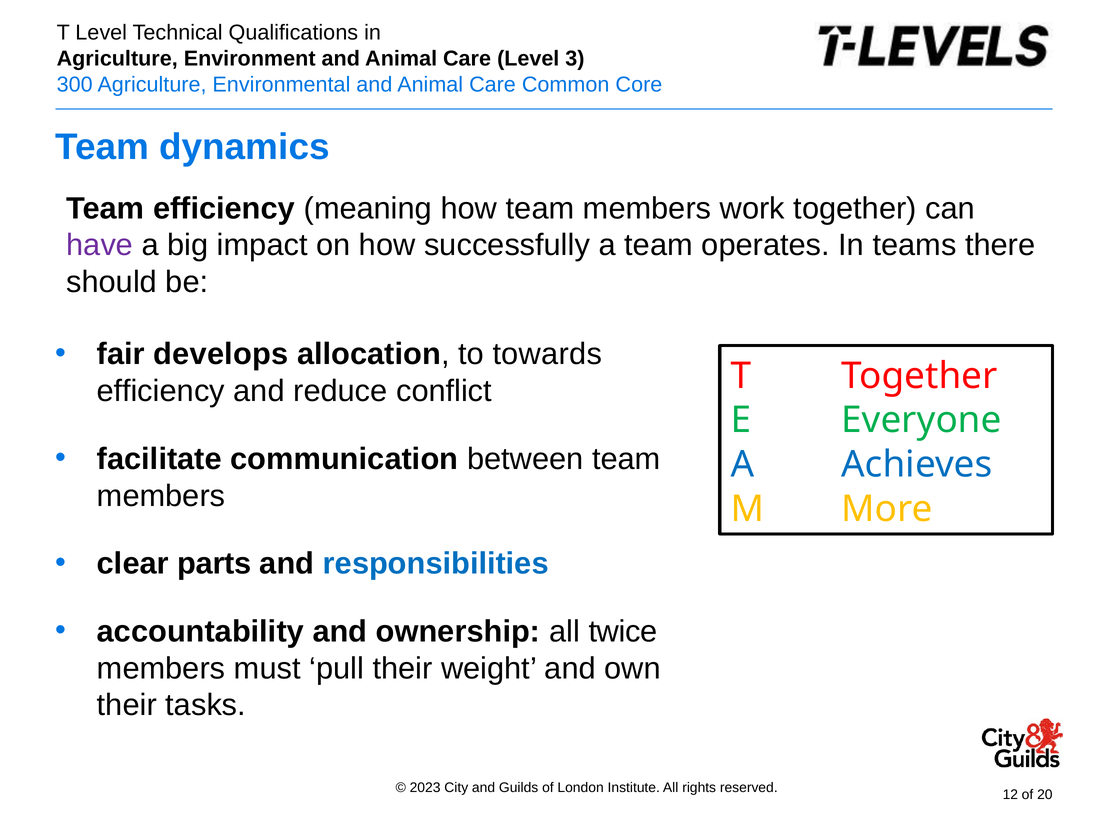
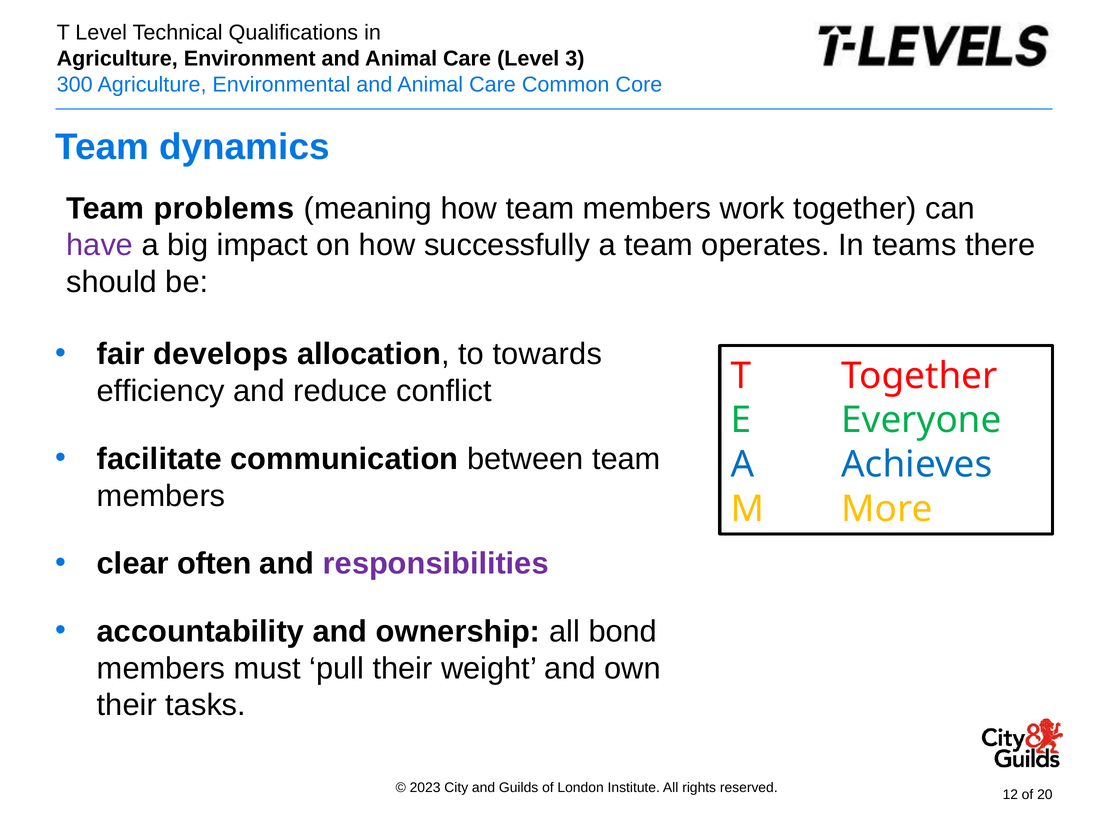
Team efficiency: efficiency -> problems (224, 208)
parts: parts -> often (214, 564)
responsibilities colour: blue -> purple (436, 564)
twice: twice -> bond (623, 631)
